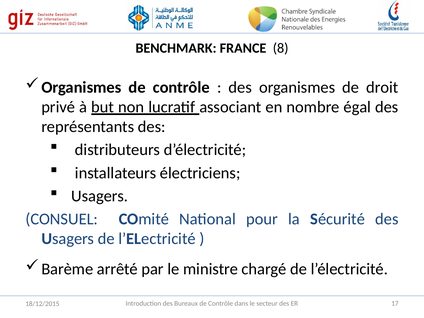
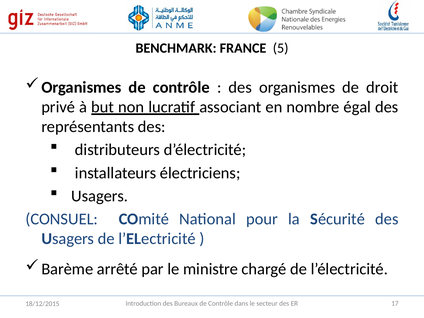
8: 8 -> 5 (281, 48)
